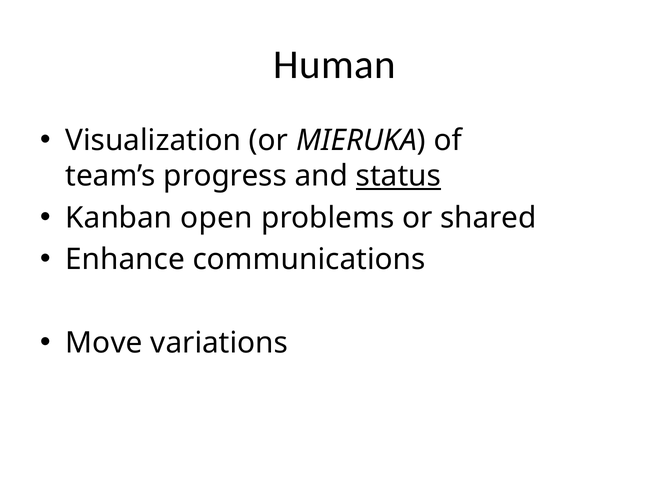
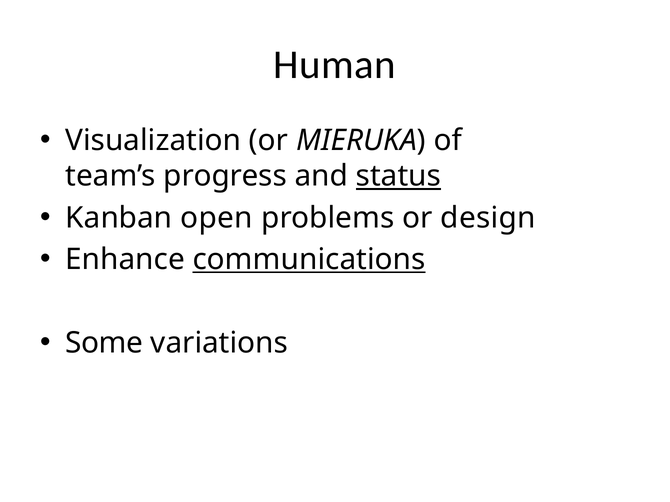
shared: shared -> design (488, 218)
communications underline: none -> present (309, 260)
Move: Move -> Some (104, 343)
